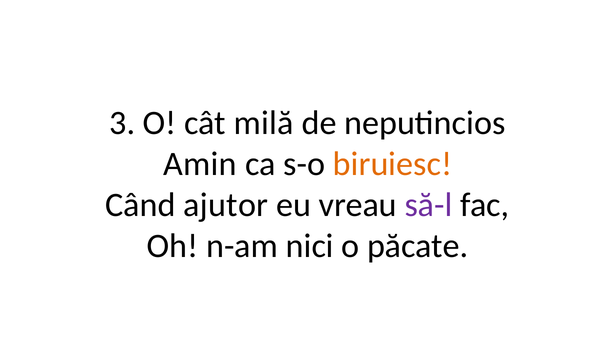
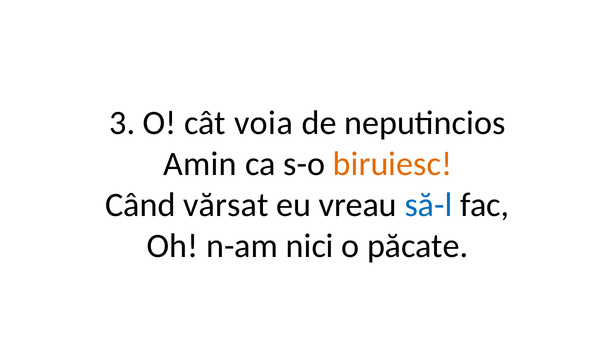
milă: milă -> voia (264, 123)
ajutor: ajutor -> vărsat (226, 205)
să-l colour: purple -> blue (429, 205)
